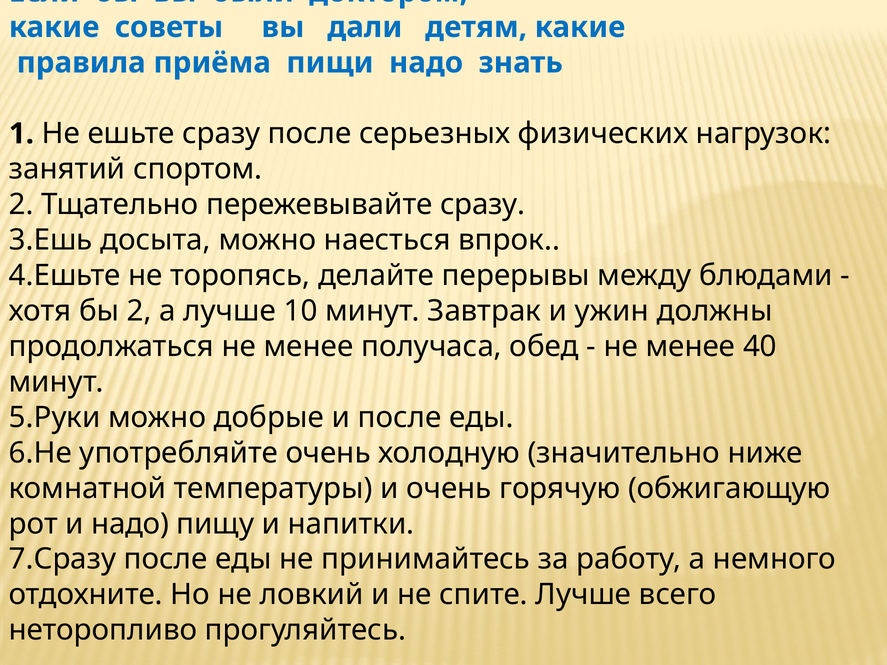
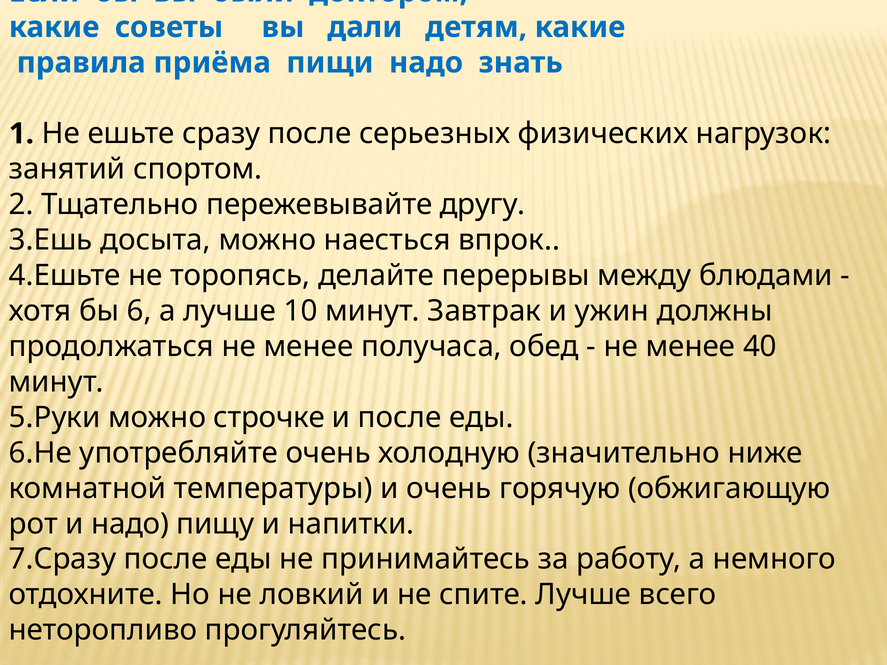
пережевывайте сразу: сразу -> другу (483, 205)
бы 2: 2 -> 6 (139, 311)
добрые: добрые -> строчке (269, 418)
